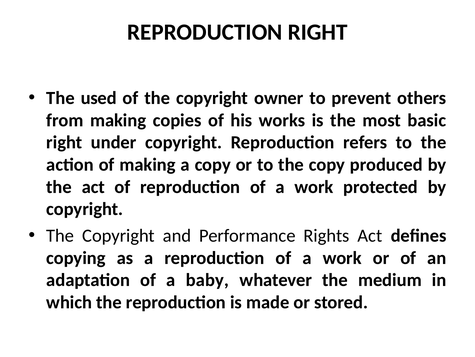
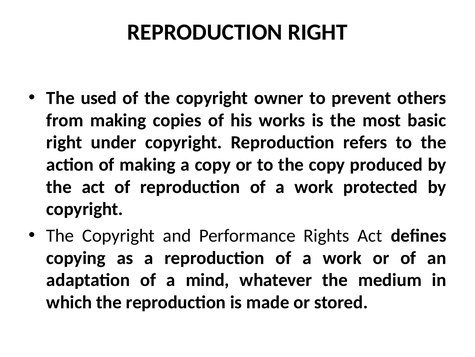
baby: baby -> mind (208, 280)
